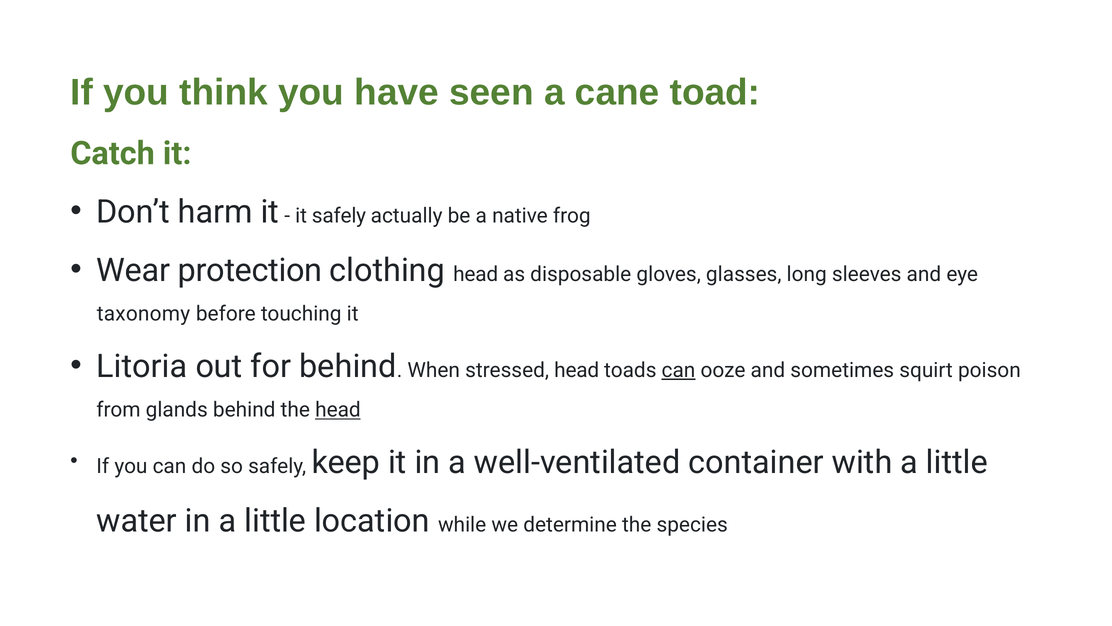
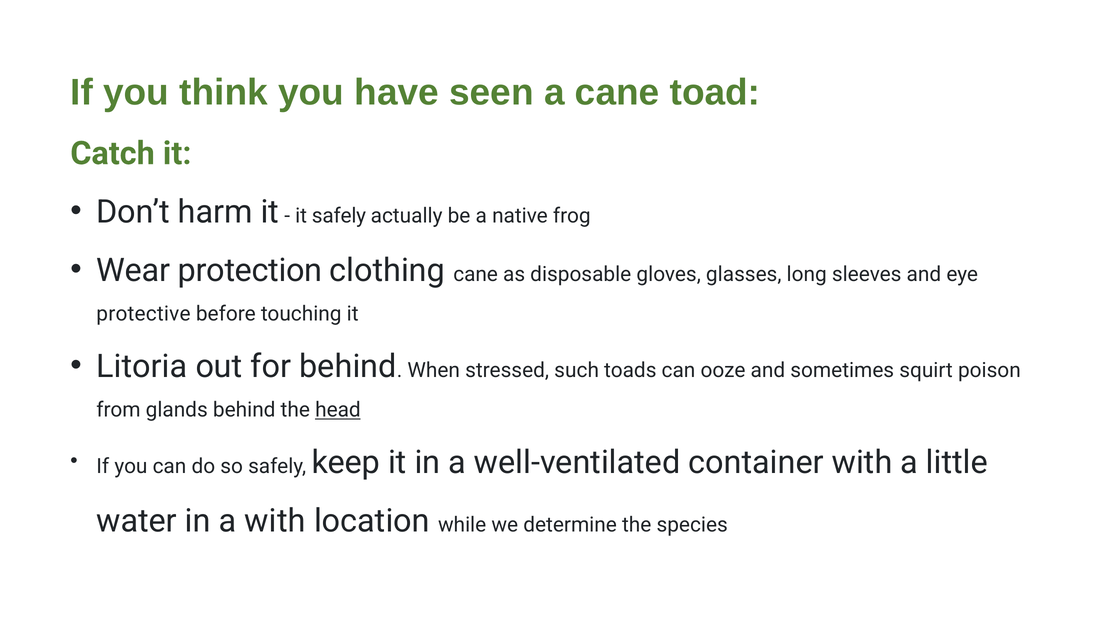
clothing head: head -> cane (476, 274)
taxonomy: taxonomy -> protective (143, 314)
stressed head: head -> such (577, 370)
can underline: present -> none (678, 370)
in a little: little -> with (275, 520)
